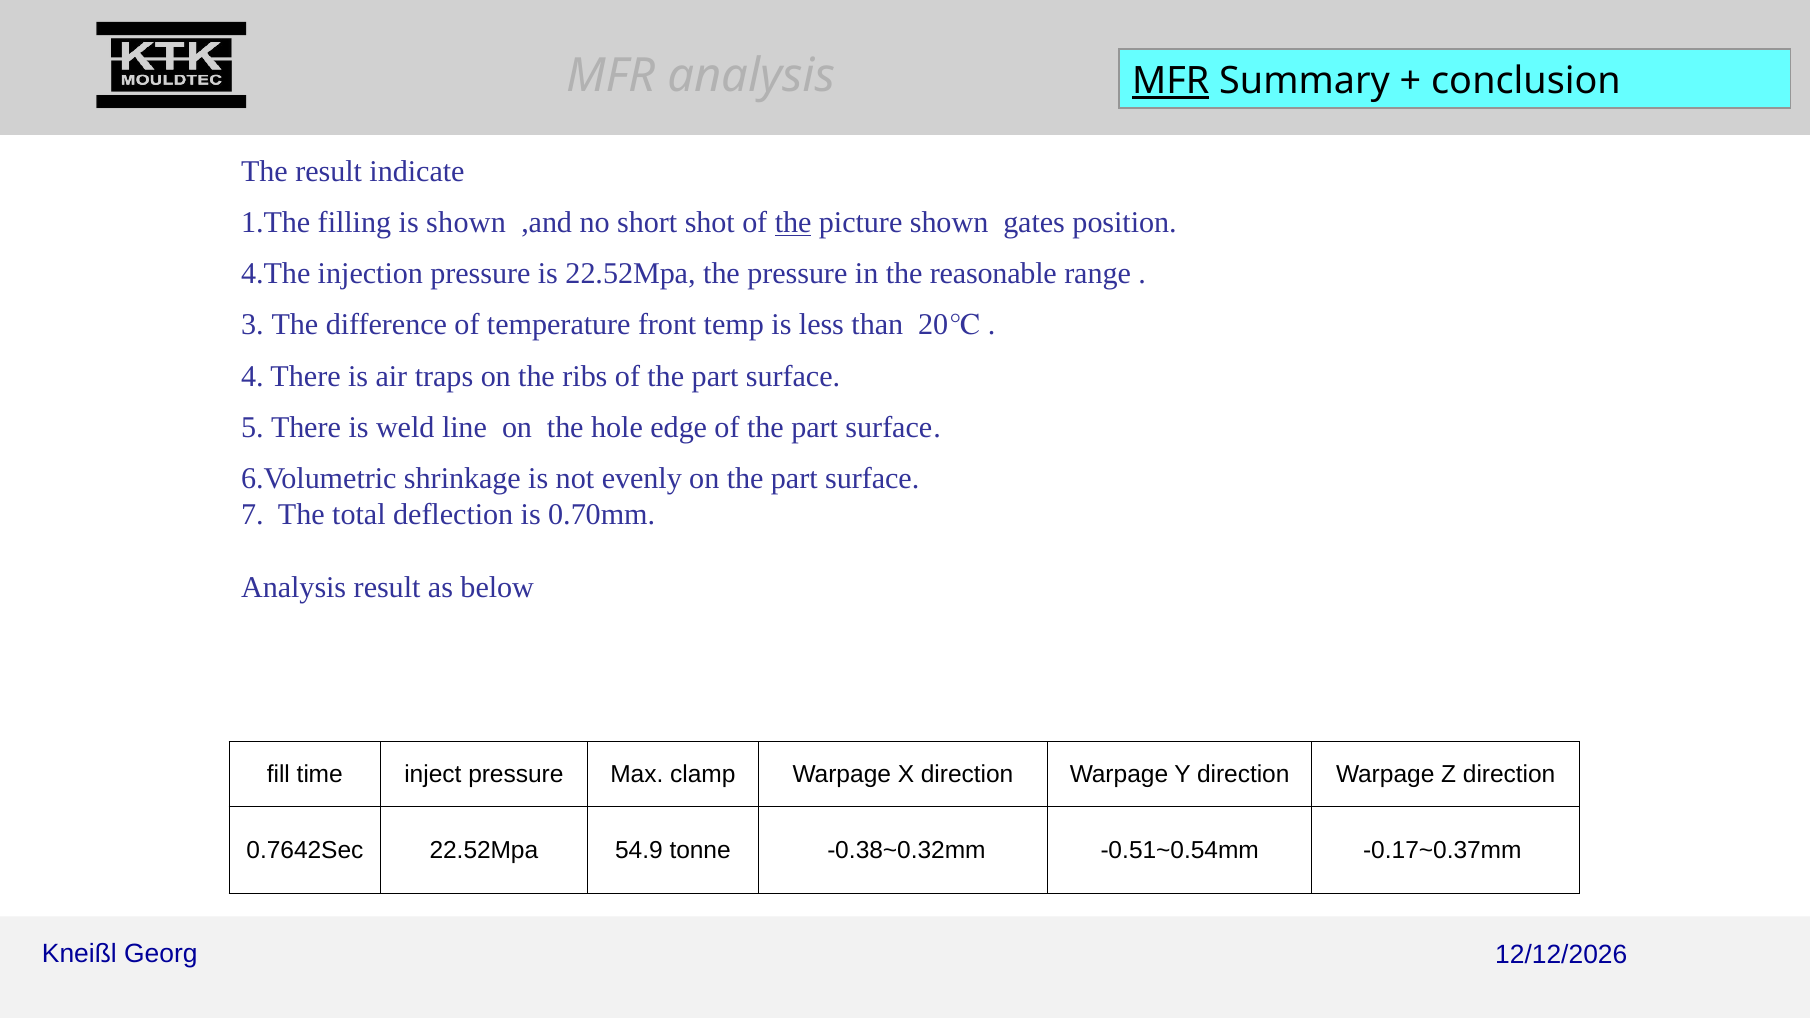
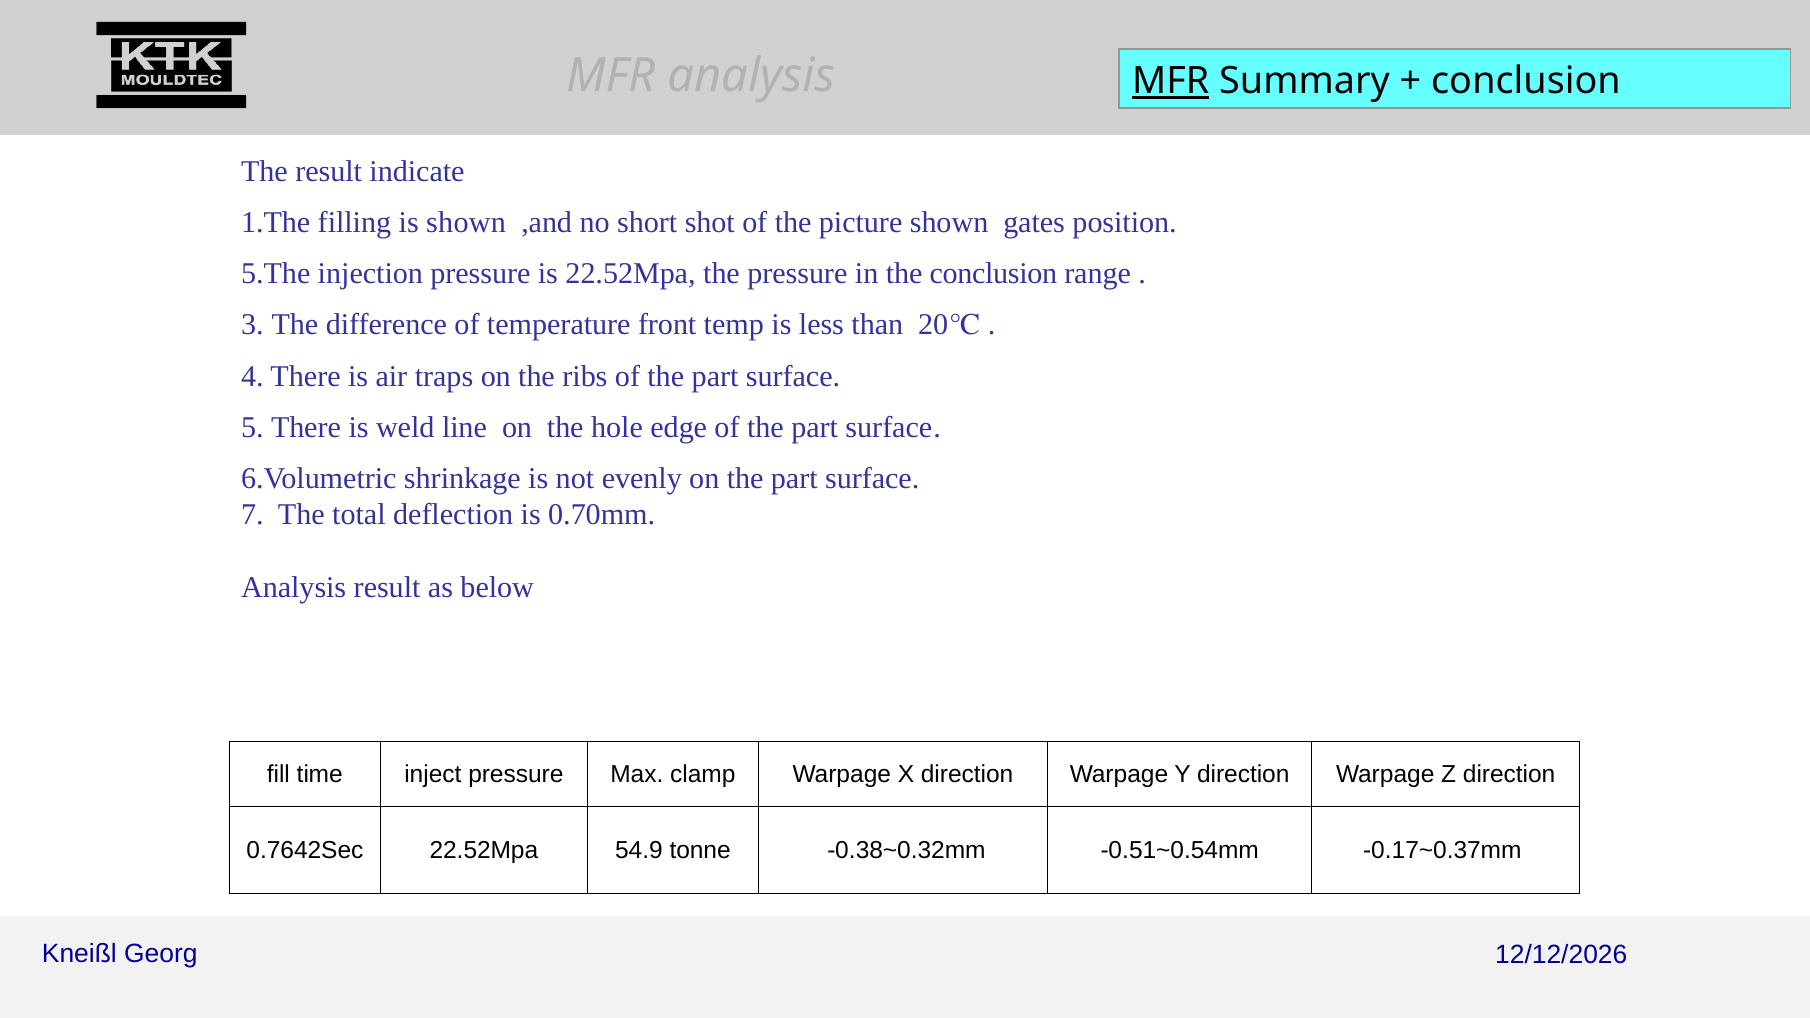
the underline: present -> none (793, 223)
4.The: 4.The -> 5.The (276, 274)
the reasonable: reasonable -> conclusion (993, 274)
